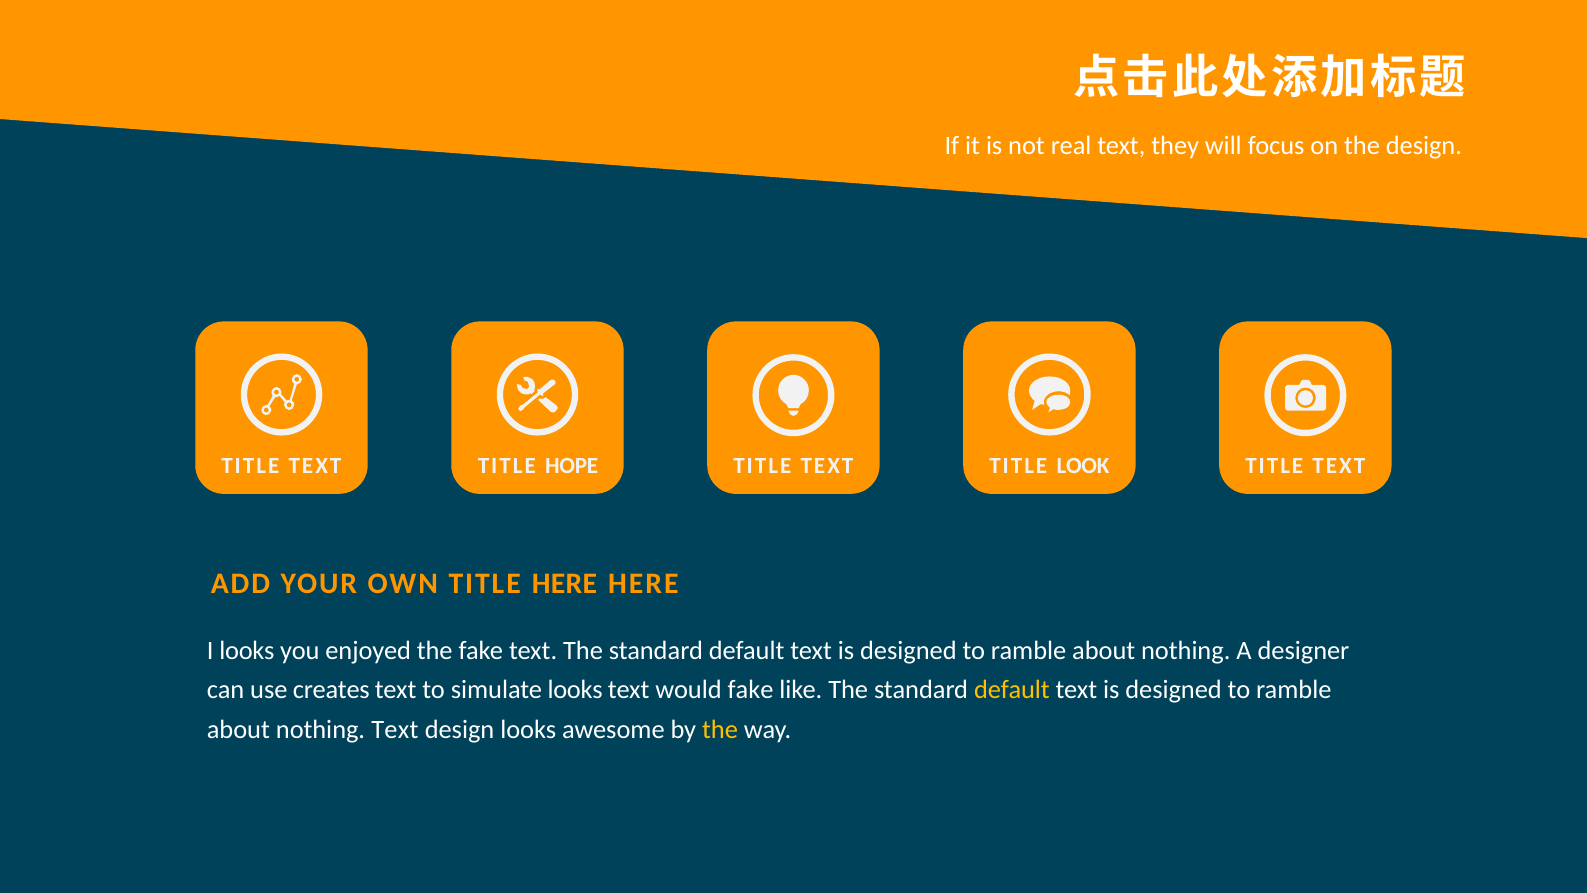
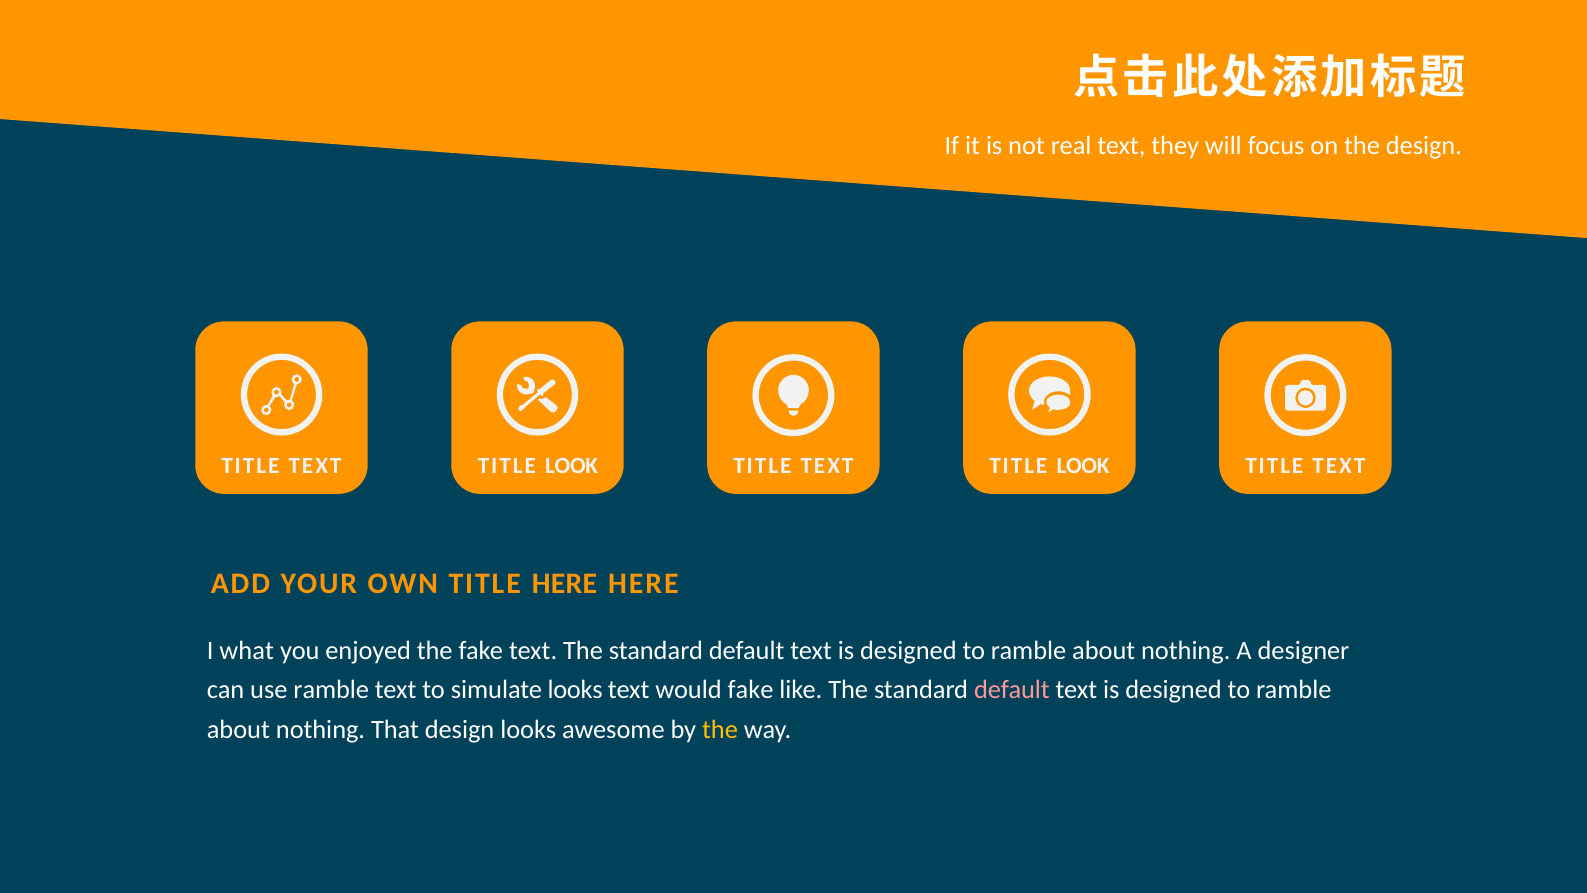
TEXT TITLE HOPE: HOPE -> LOOK (572, 465)
I looks: looks -> what (247, 650)
use creates: creates -> ramble (331, 690)
default colour: yellow -> pink (1012, 690)
nothing Text: Text -> That (395, 729)
